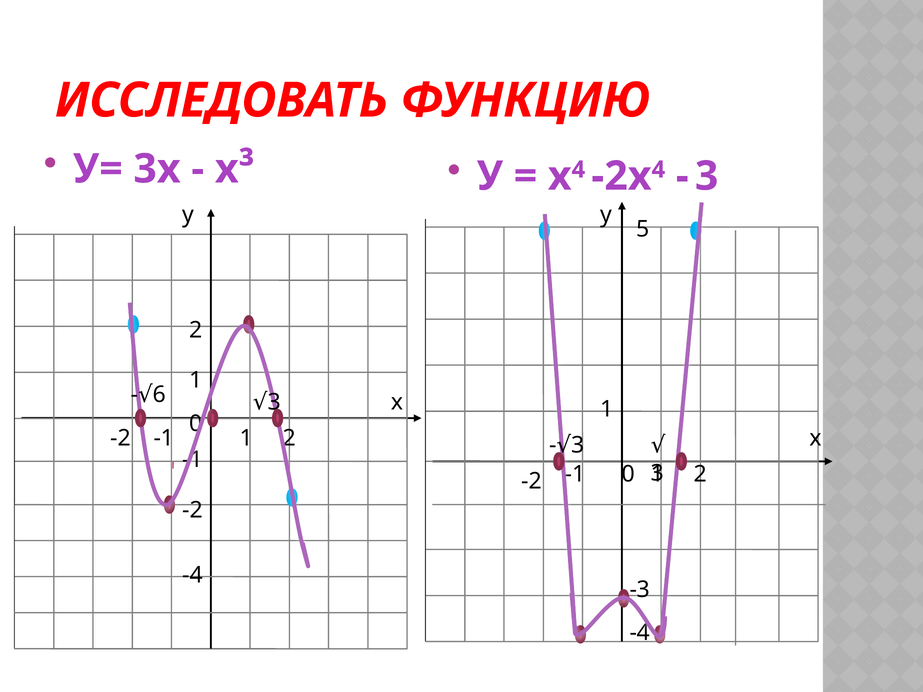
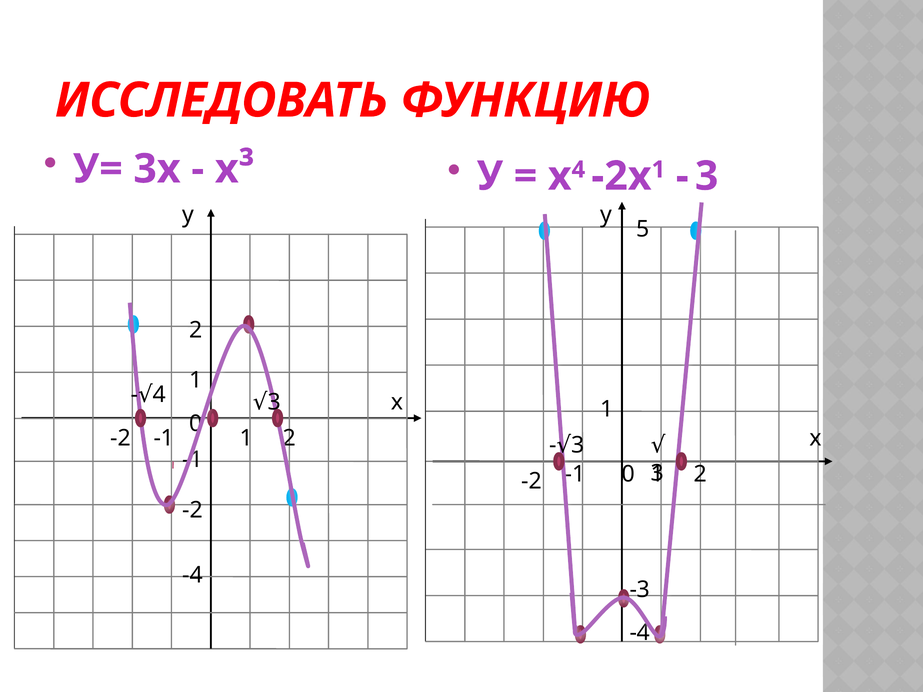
4: 4 -> 1 (658, 170)
6: 6 -> 4 (159, 395)
